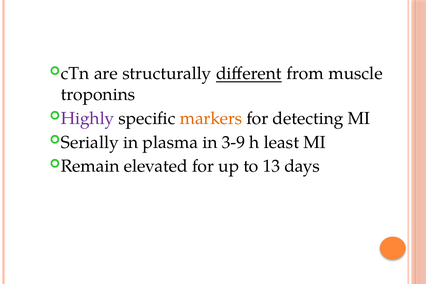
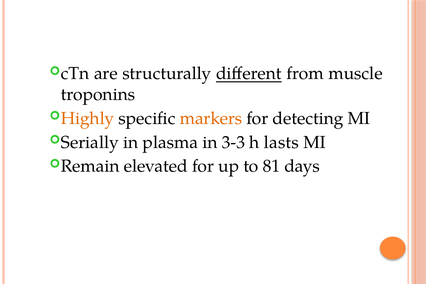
Highly colour: purple -> orange (88, 118)
3-9: 3-9 -> 3-3 (233, 142)
least: least -> lasts (281, 142)
13: 13 -> 81 (271, 166)
